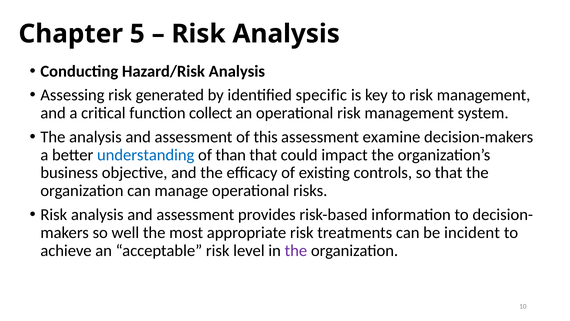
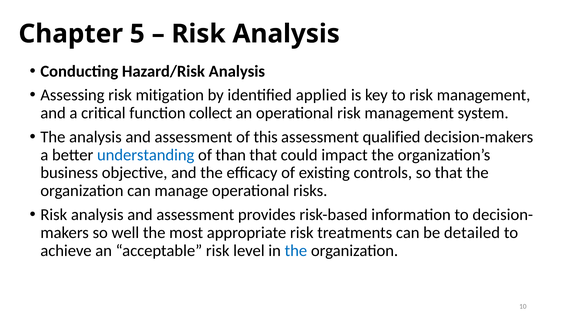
generated: generated -> mitigation (170, 95)
specific: specific -> applied (321, 95)
examine: examine -> qualified (392, 137)
incident: incident -> detailed (472, 232)
the colour: purple -> blue (296, 250)
